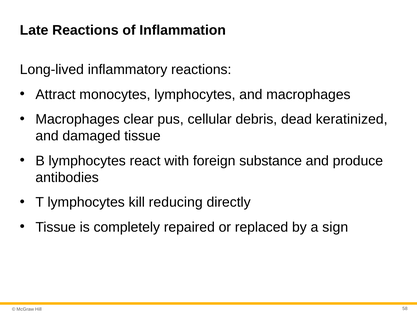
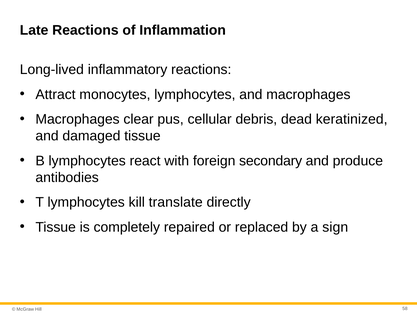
substance: substance -> secondary (271, 161)
reducing: reducing -> translate (176, 202)
